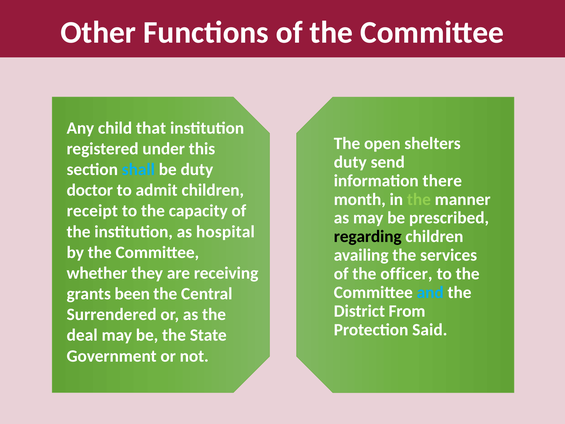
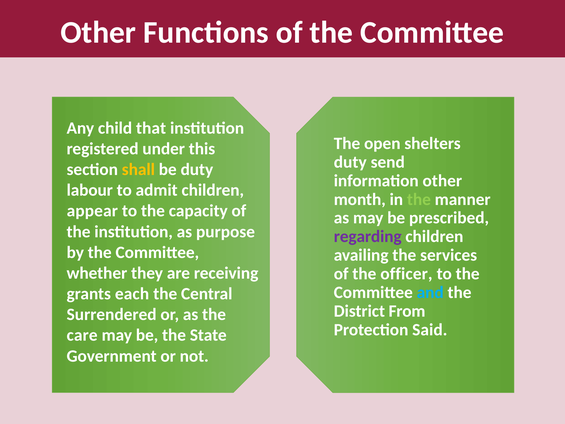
shall colour: light blue -> yellow (138, 169)
information there: there -> other (442, 181)
doctor: doctor -> labour (90, 190)
receipt: receipt -> appear (92, 211)
hospital: hospital -> purpose (225, 232)
regarding colour: black -> purple (368, 236)
been: been -> each (132, 294)
deal: deal -> care (82, 335)
